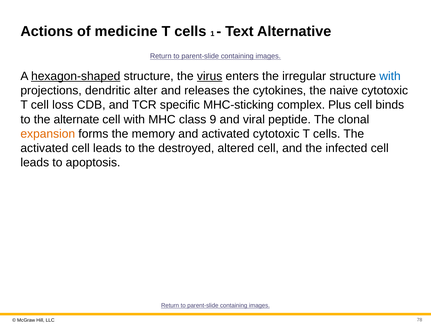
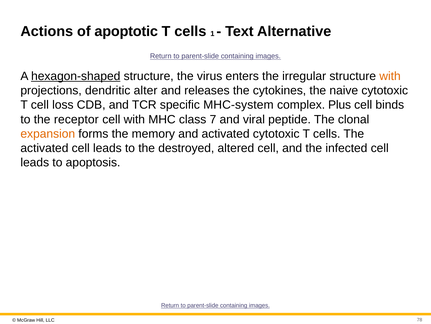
medicine: medicine -> apoptotic (126, 31)
virus underline: present -> none (210, 76)
with colour: blue -> orange (390, 76)
MHC-sticking: MHC-sticking -> MHC-system (238, 105)
alternate: alternate -> receptor (76, 119)
9: 9 -> 7 (213, 119)
